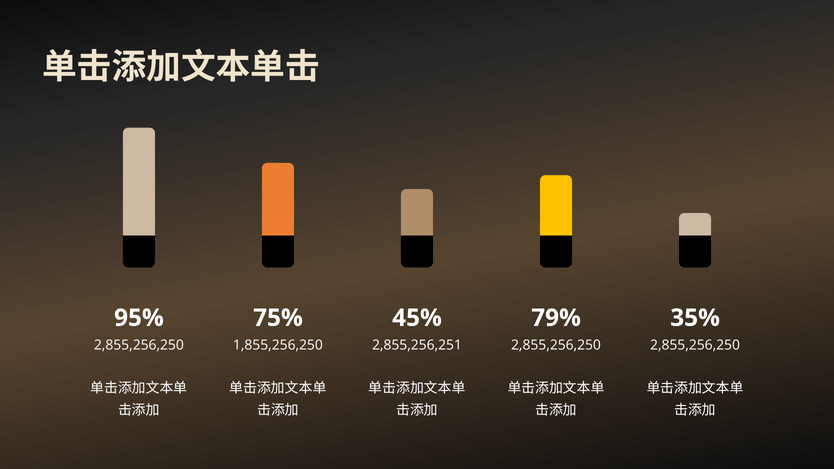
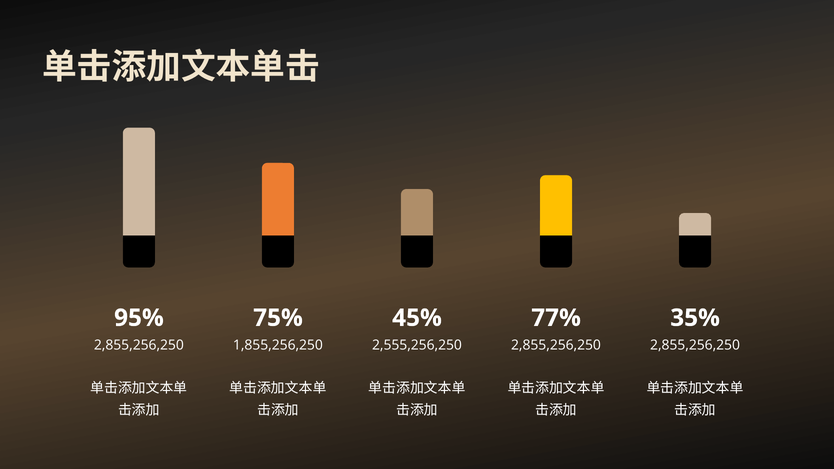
79%: 79% -> 77% (556, 318)
2,855,256,251: 2,855,256,251 -> 2,555,256,250 (417, 345)
